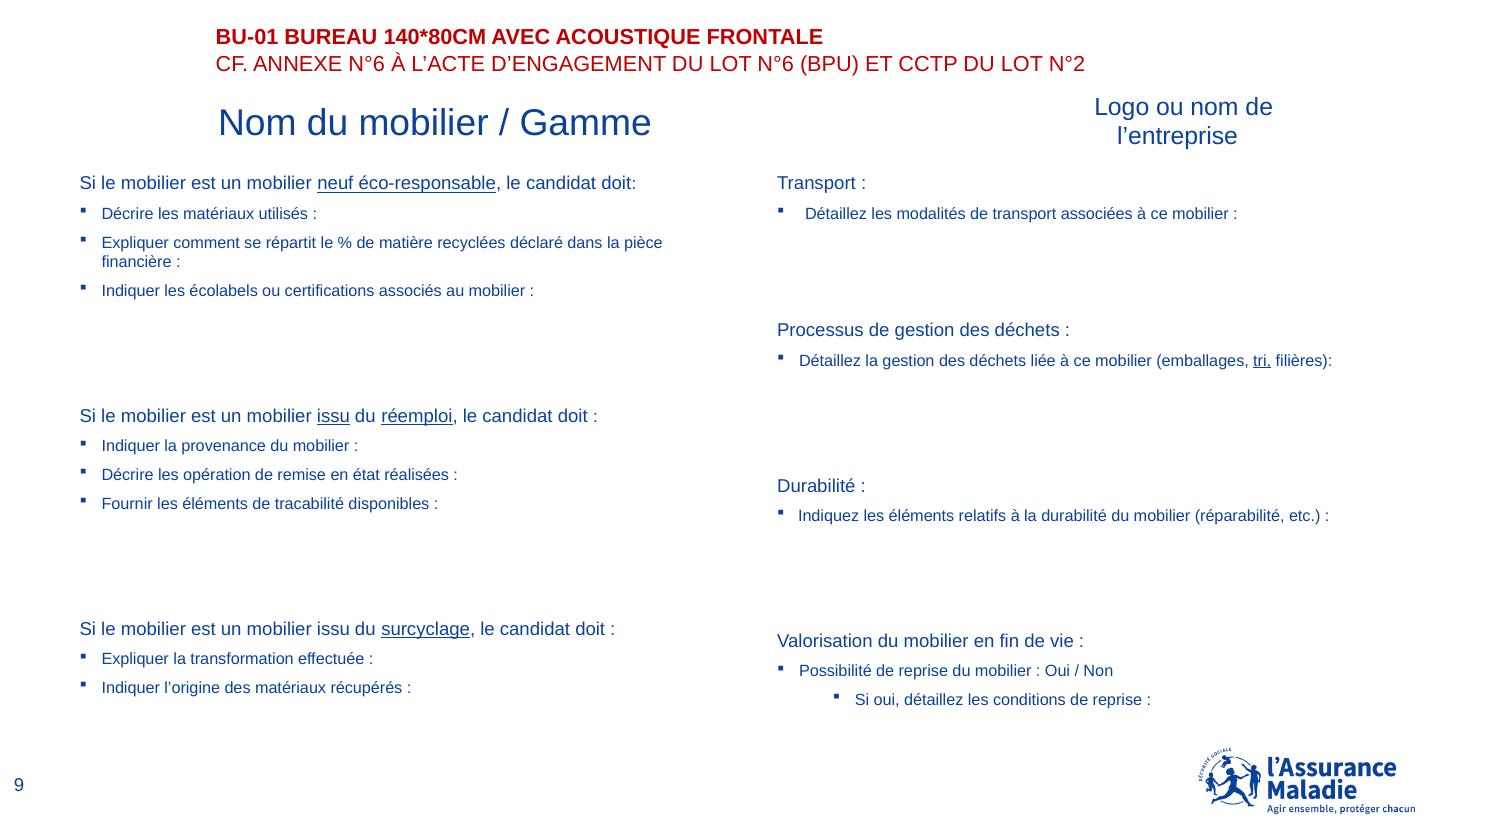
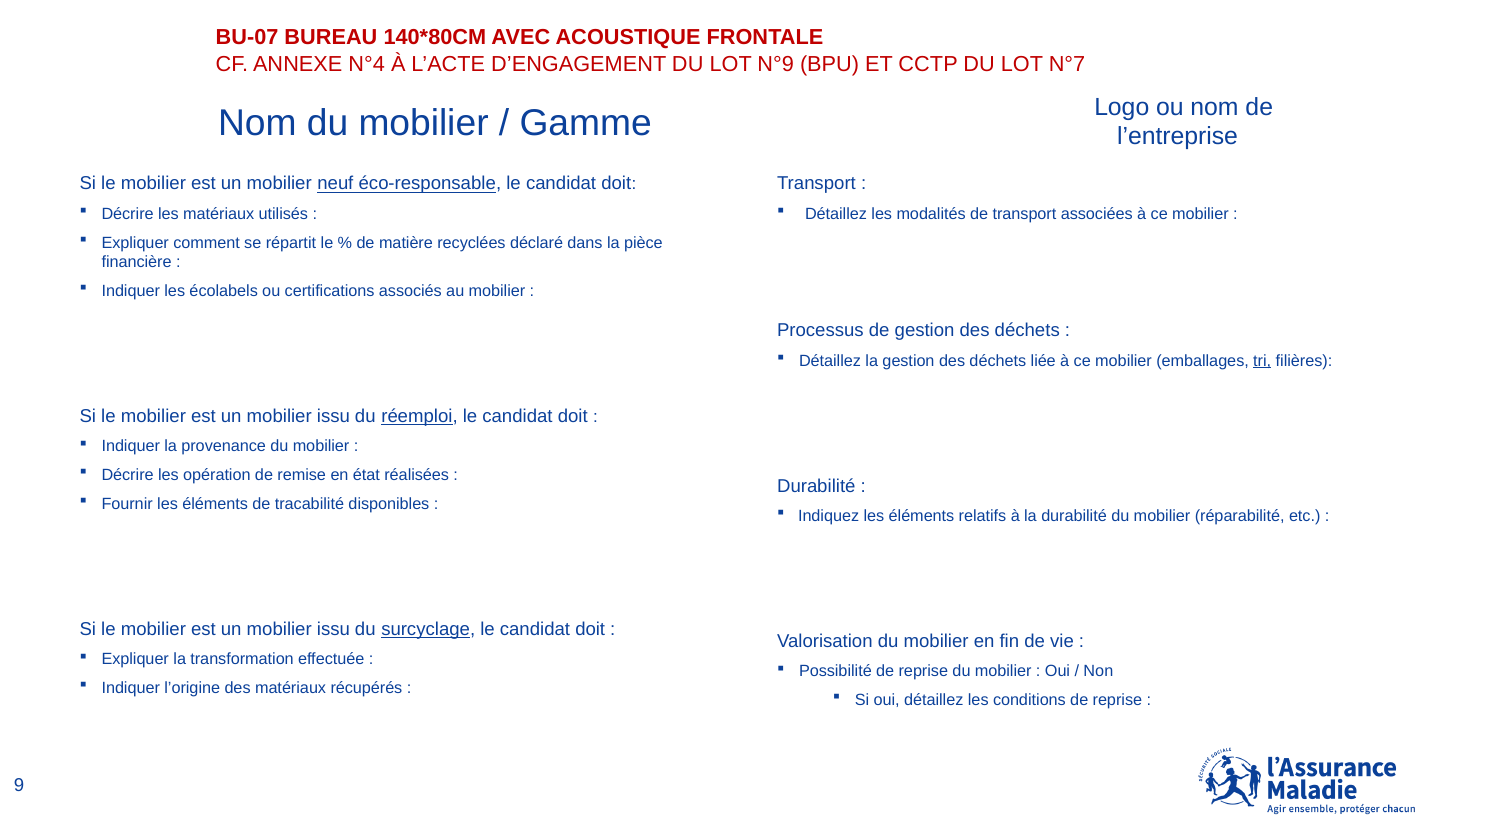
BU-01: BU-01 -> BU-07 (247, 38)
ANNEXE N°6: N°6 -> N°4 (367, 64)
LOT N°6: N°6 -> N°9 (776, 64)
N°2: N°2 -> N°7 (1067, 64)
issu underline: present -> none (333, 416)
